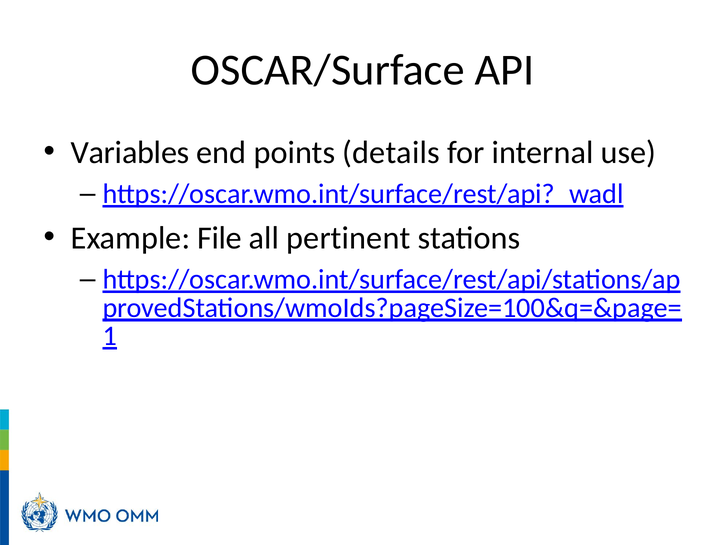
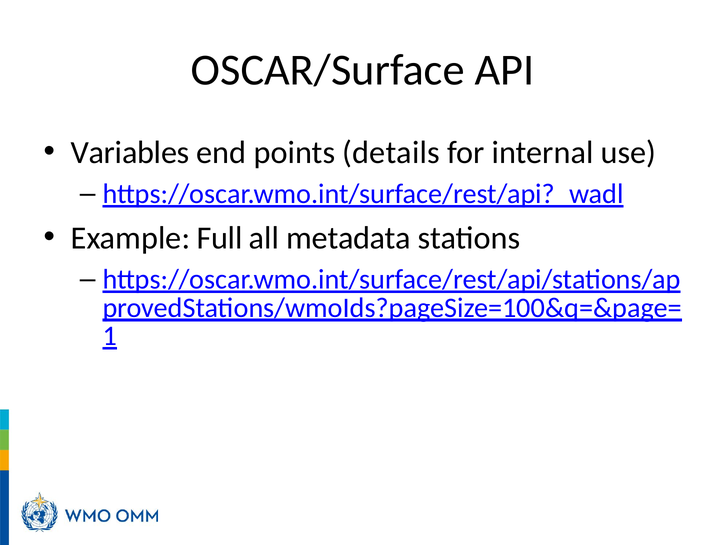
File: File -> Full (220, 238)
pertinent: pertinent -> metadata (349, 238)
